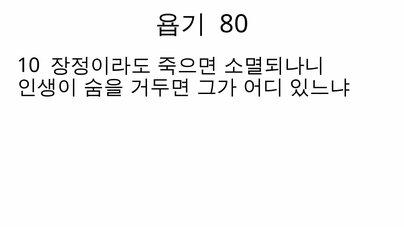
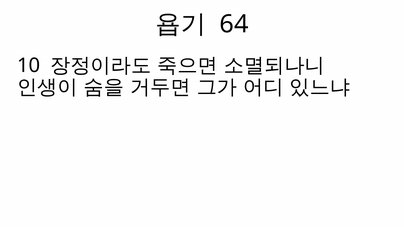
80: 80 -> 64 (234, 24)
